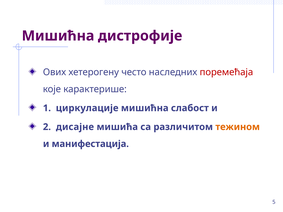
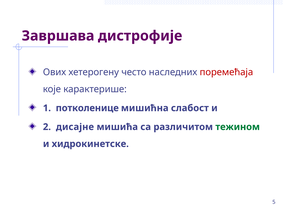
Мишићна: Мишићна -> Завршава (58, 36)
циркулације: циркулације -> потколенице (87, 108)
тежином colour: orange -> green (238, 127)
манифестација: манифестација -> хидрокинетске (90, 144)
